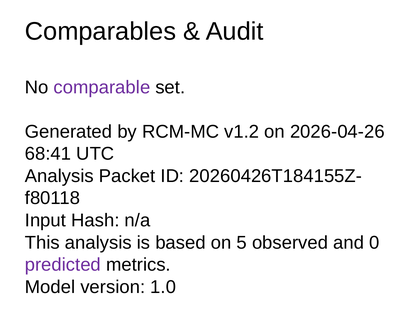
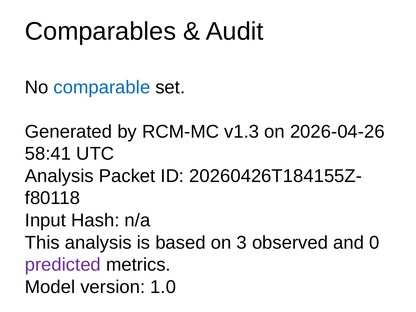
comparable colour: purple -> blue (102, 87)
v1.2: v1.2 -> v1.3 (242, 132)
68:41: 68:41 -> 58:41 (48, 154)
5: 5 -> 3 (242, 243)
